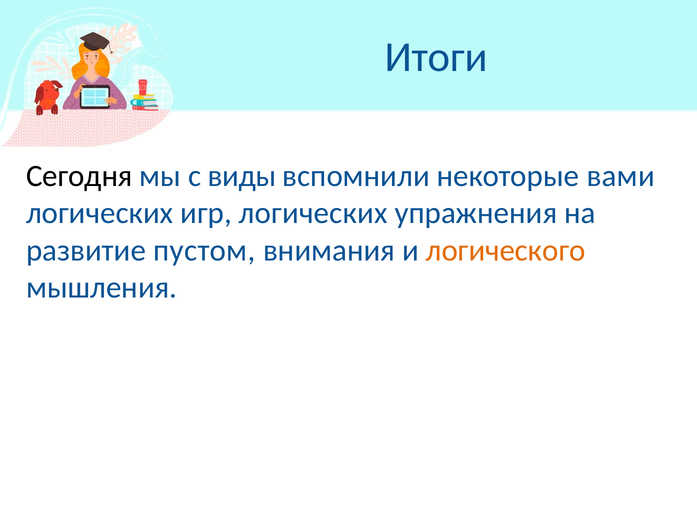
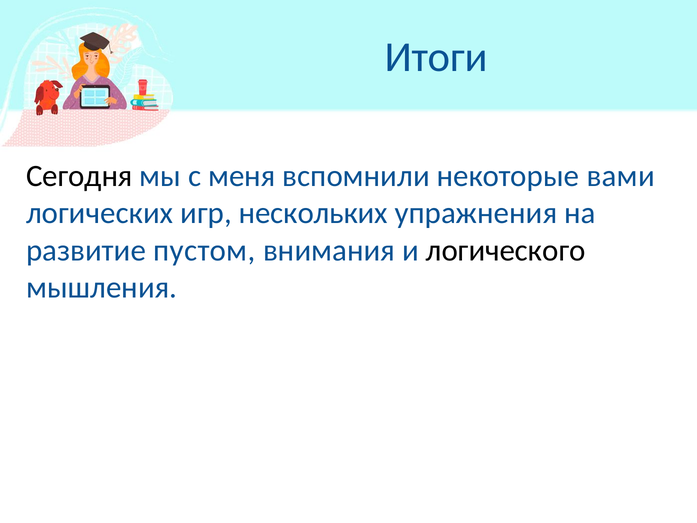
виды: виды -> меня (242, 176)
игр логических: логических -> нескольких (313, 213)
логического colour: orange -> black (506, 250)
